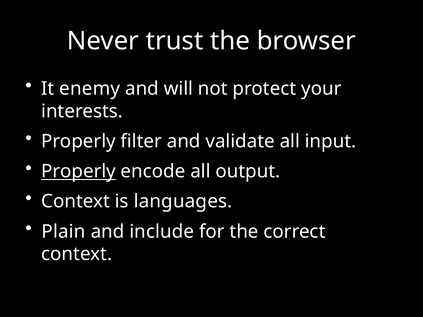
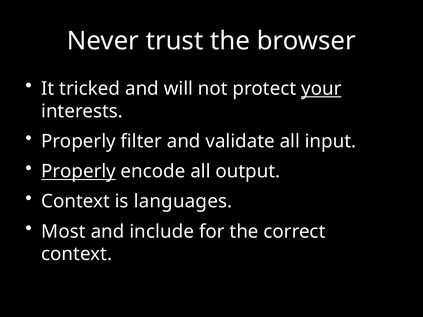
enemy: enemy -> tricked (90, 89)
your underline: none -> present (321, 89)
Plain: Plain -> Most (64, 232)
